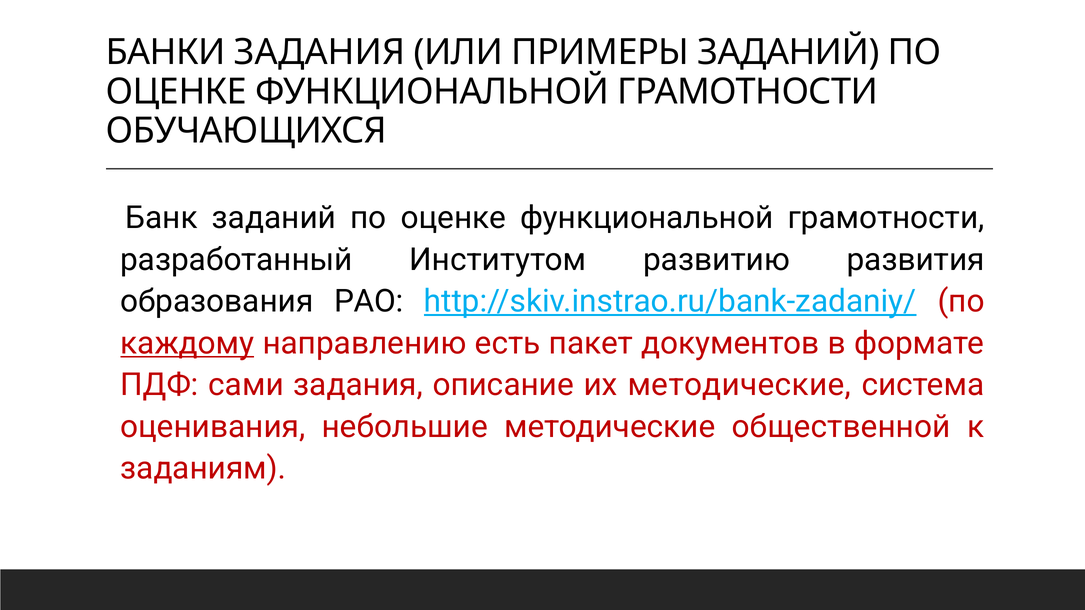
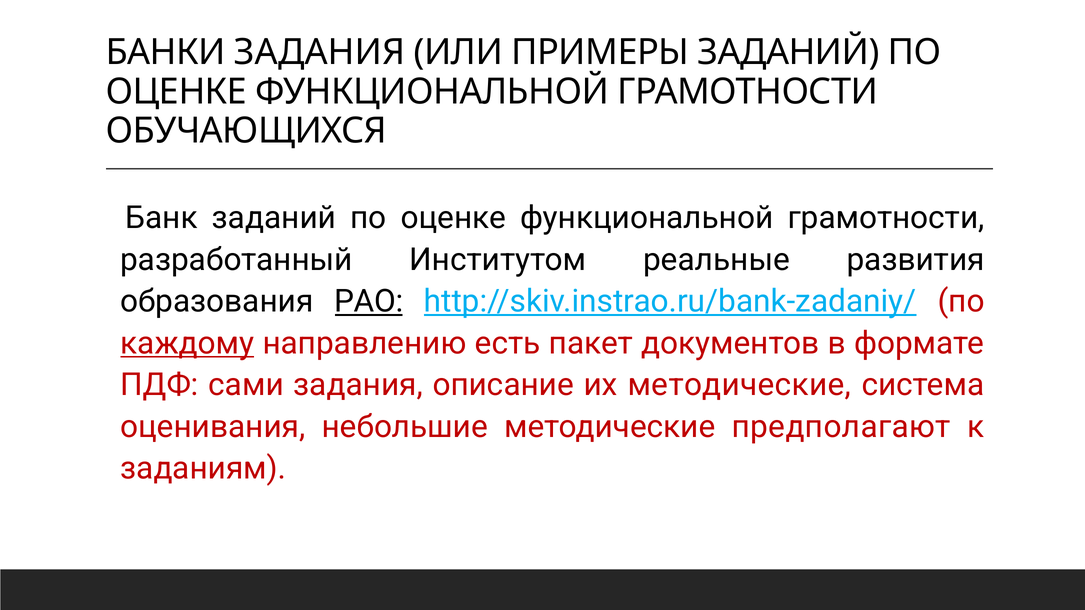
развитию: развитию -> реальные (717, 260)
РАО underline: none -> present (369, 302)
общественной: общественной -> предполагают (841, 427)
